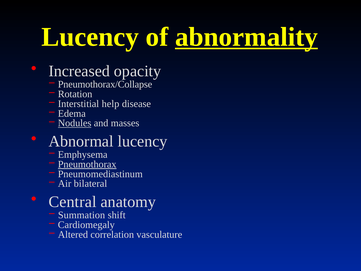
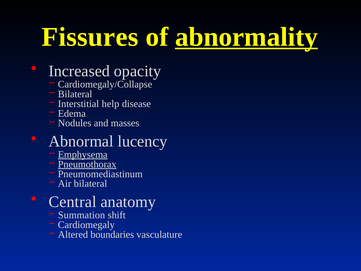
Lucency: Lucency -> Fissures (90, 37)
Pneumothorax/Collapse: Pneumothorax/Collapse -> Cardiomegaly/Collapse (105, 84)
Rotation: Rotation -> Bilateral (75, 94)
Nodules underline: present -> none (75, 123)
Emphysema underline: none -> present (83, 154)
correlation: correlation -> boundaries (112, 234)
